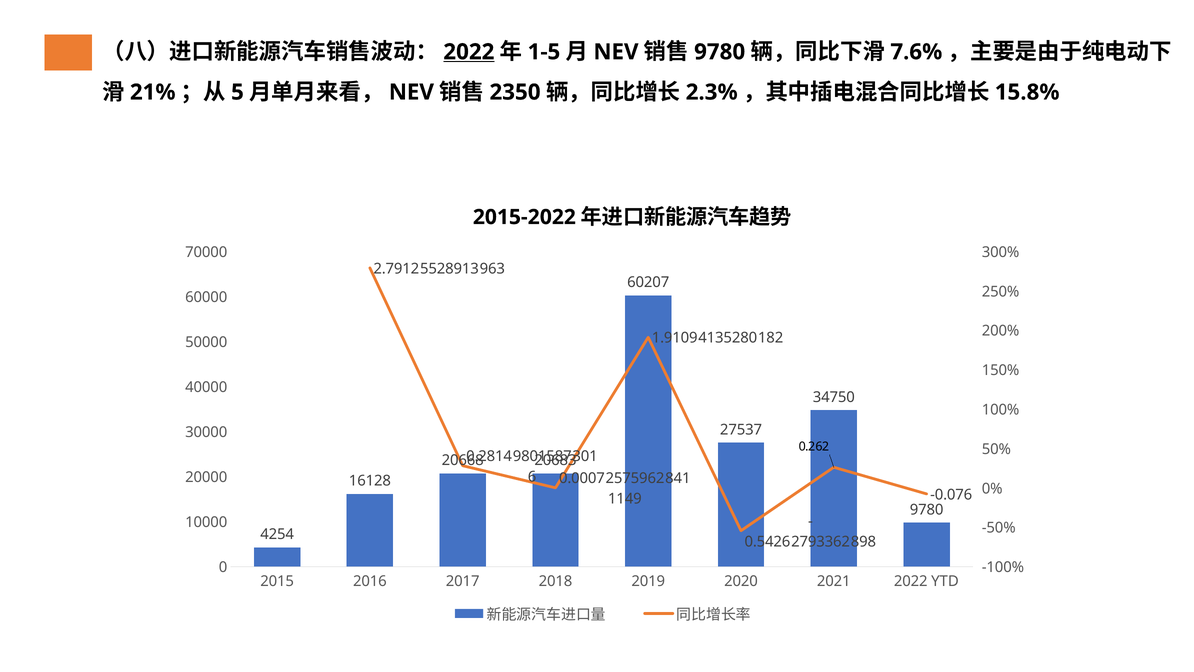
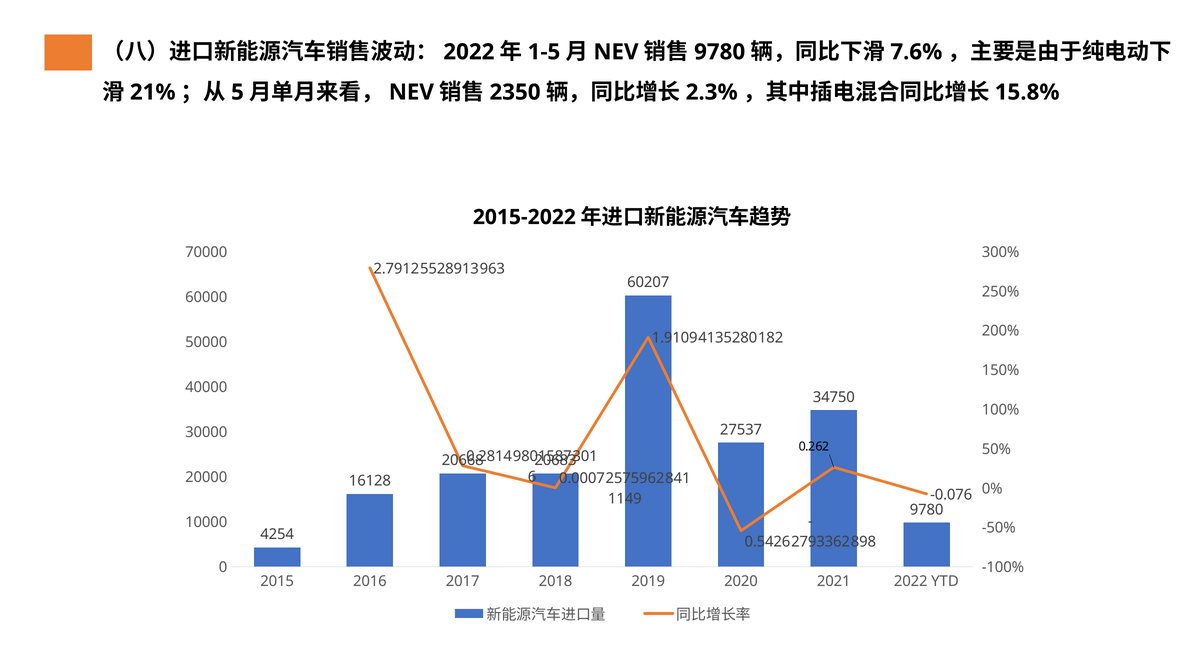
2022 underline: present -> none (469, 52)
